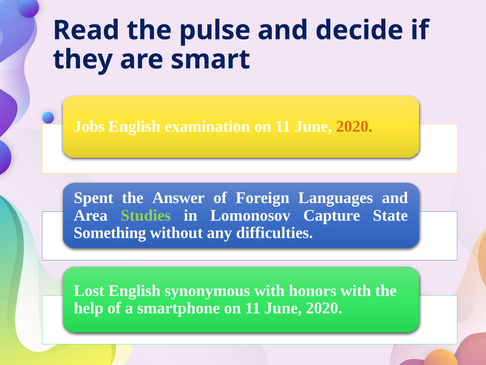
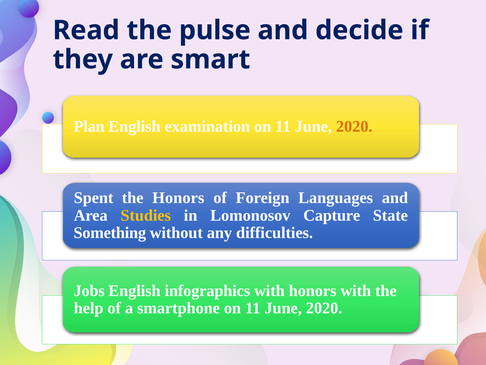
Jobs: Jobs -> Plan (89, 126)
the Answer: Answer -> Honors (178, 198)
Studies colour: light green -> yellow (146, 215)
Lost: Lost -> Jobs (89, 290)
synonymous: synonymous -> infographics (207, 290)
